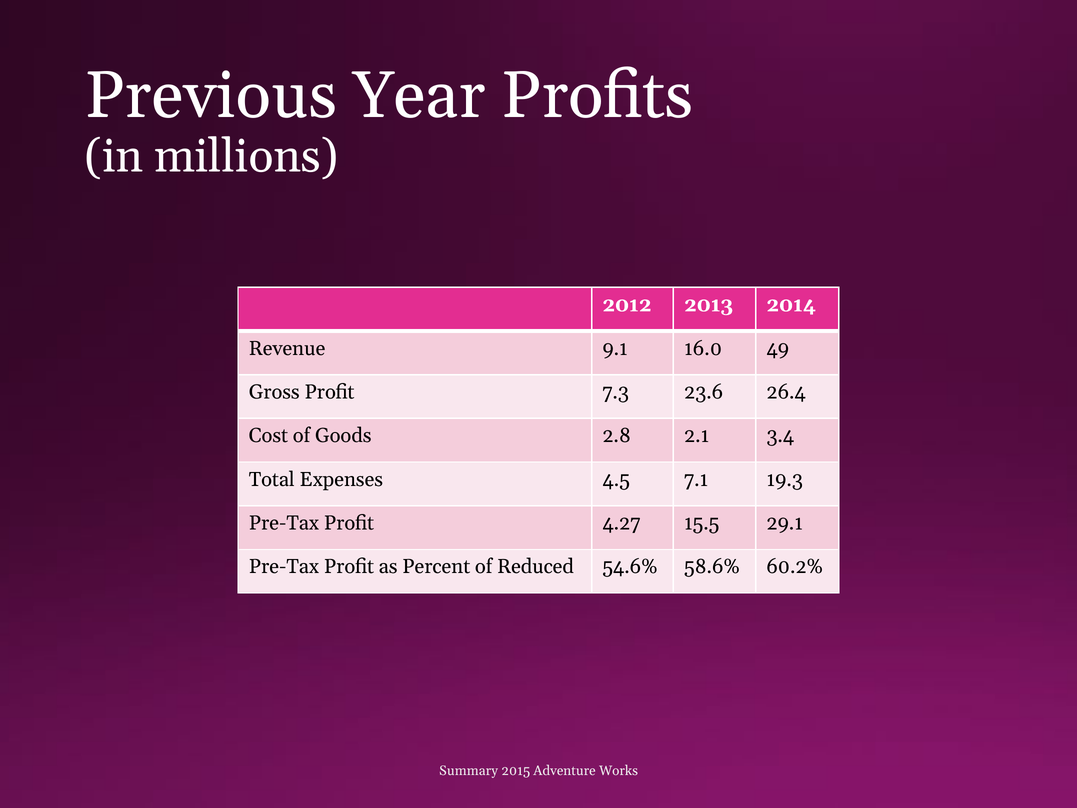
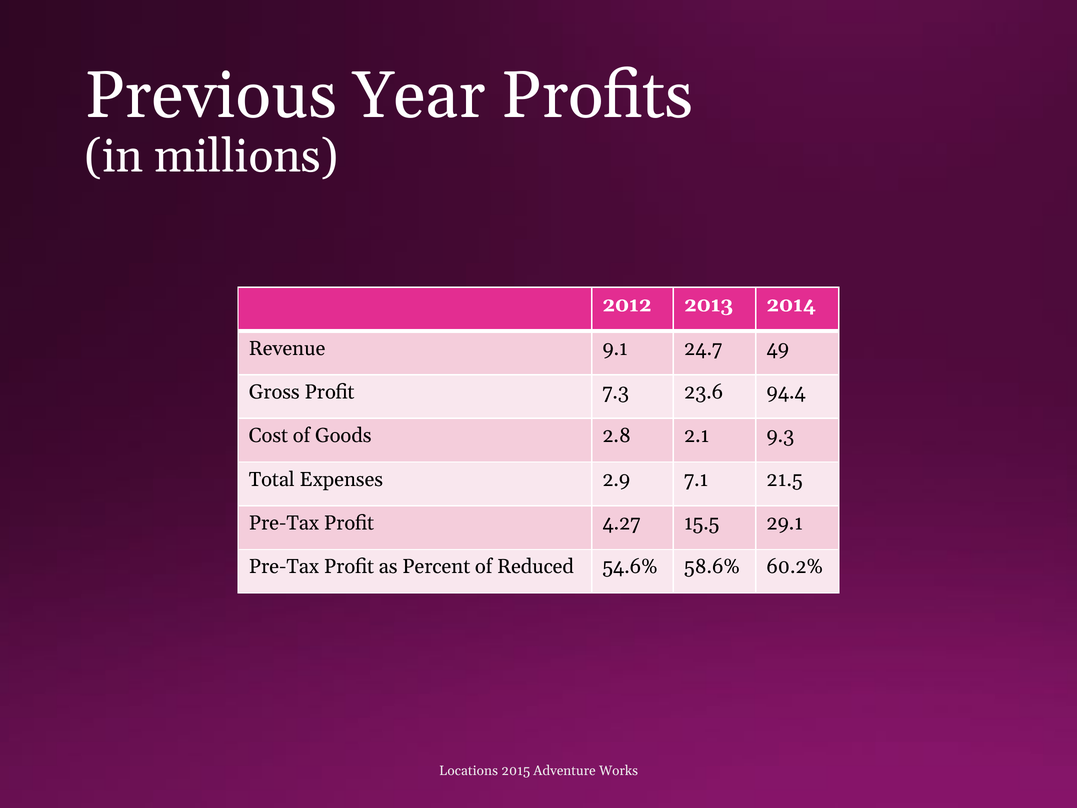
16.0: 16.0 -> 24.7 (703, 348)
26.4: 26.4 -> 94.4 (786, 392)
3.4: 3.4 -> 9.3 (780, 436)
4.5: 4.5 -> 2.9 (616, 479)
19.3: 19.3 -> 21.5 (785, 479)
Summary: Summary -> Locations (469, 771)
